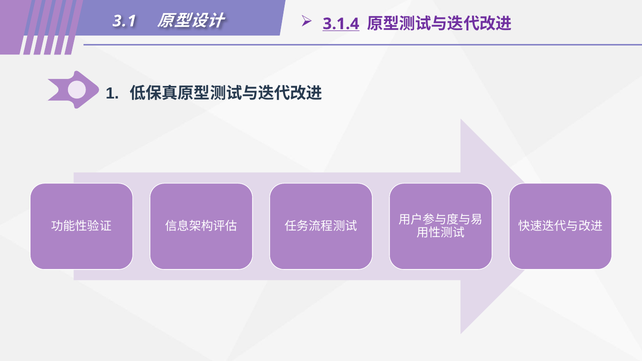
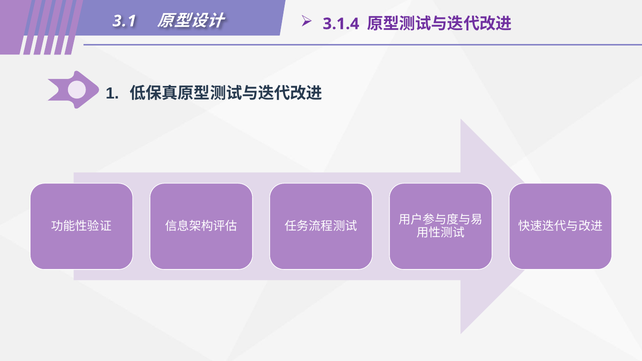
3.1.4 underline: present -> none (341, 24)
